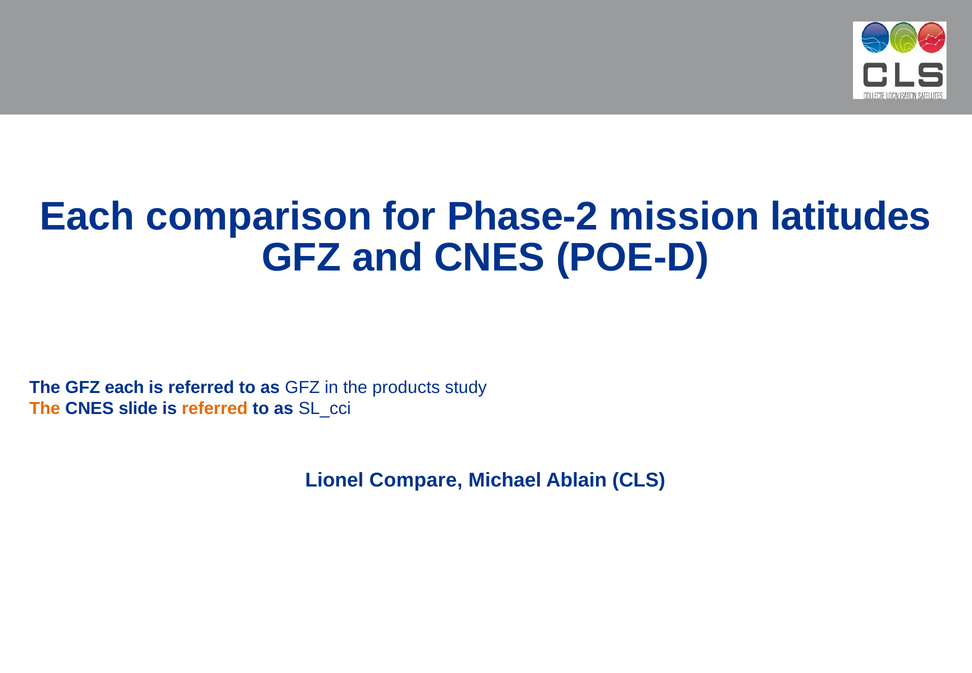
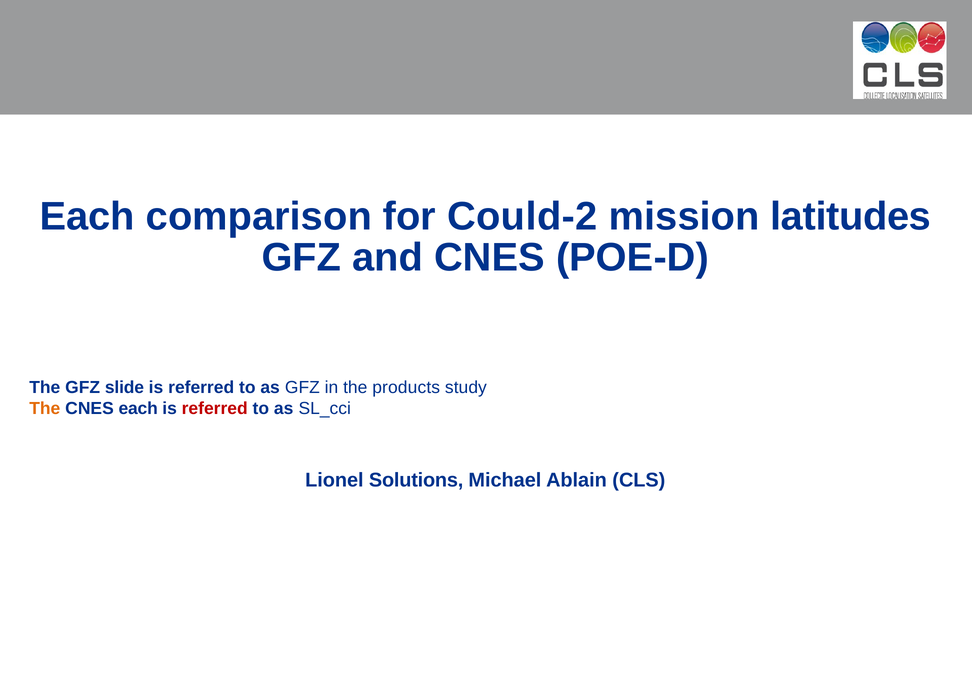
Phase-2: Phase-2 -> Could-2 (522, 217)
GFZ each: each -> slide (124, 387)
CNES slide: slide -> each (138, 409)
referred colour: orange -> red (215, 409)
Compare: Compare -> Solutions (416, 480)
